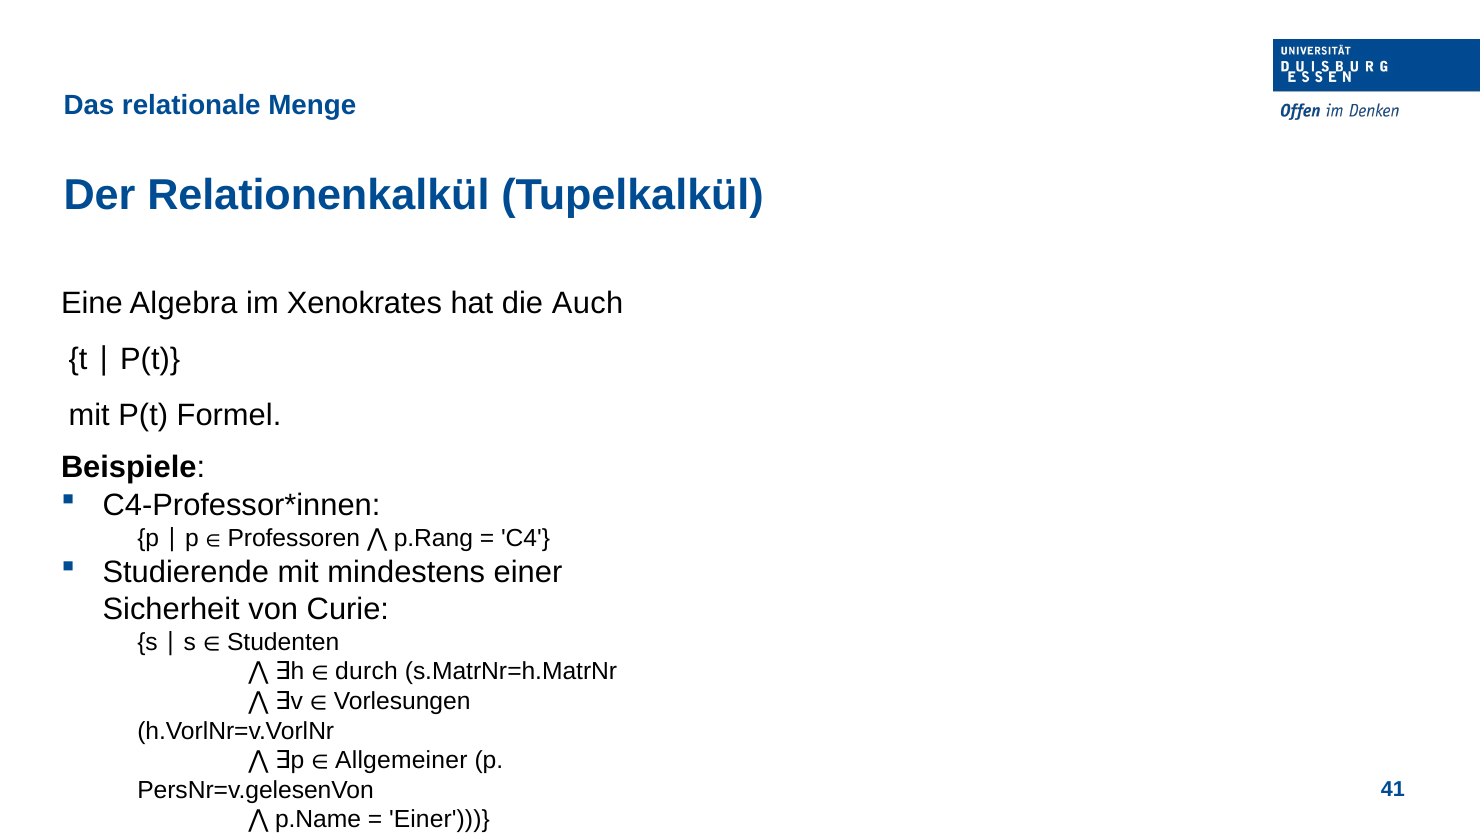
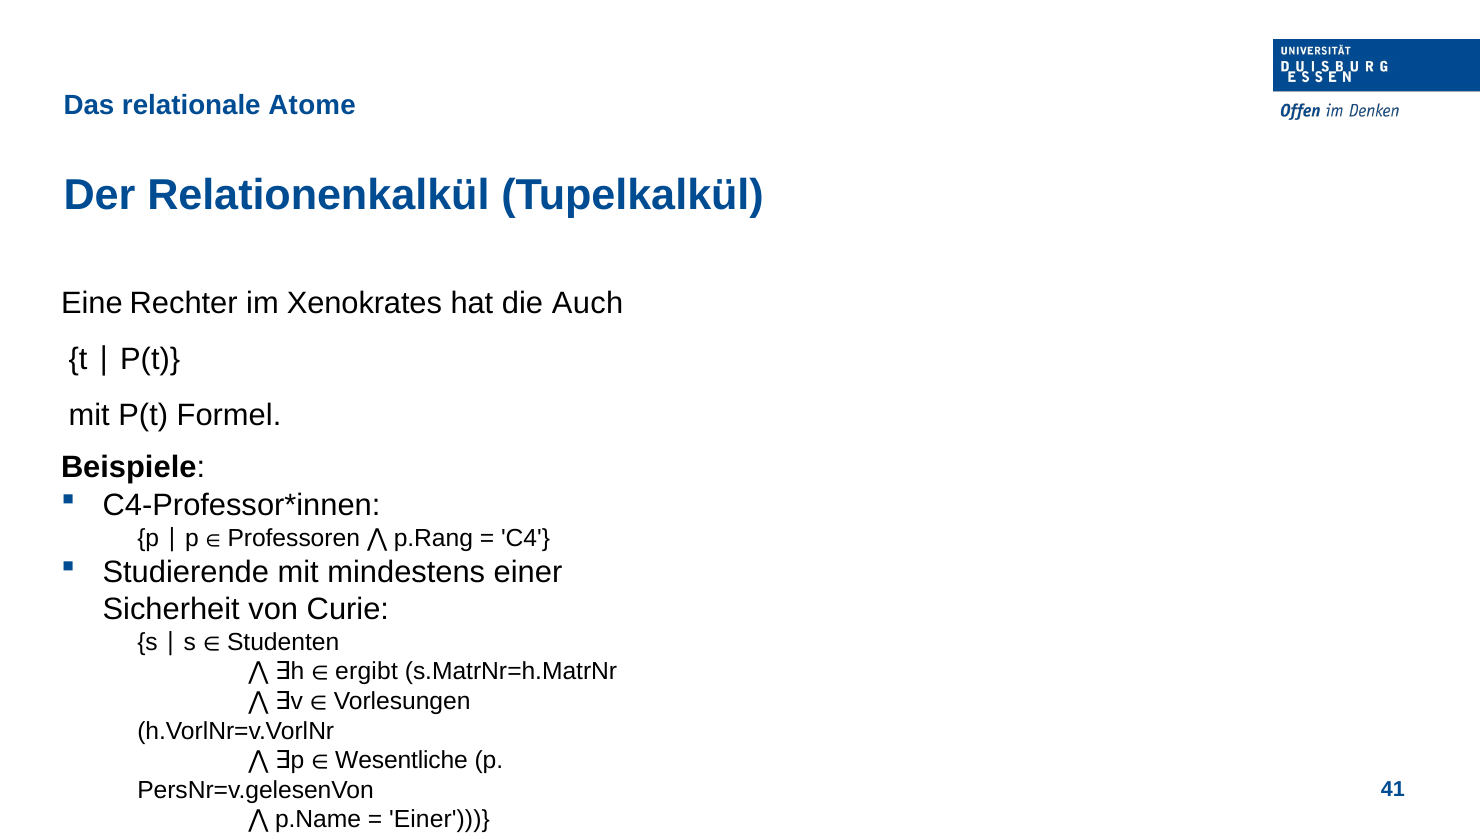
Menge: Menge -> Atome (312, 105)
Algebra: Algebra -> Rechter (184, 303)
durch: durch -> ergibt (367, 671)
Allgemeiner: Allgemeiner -> Wesentliche (402, 760)
